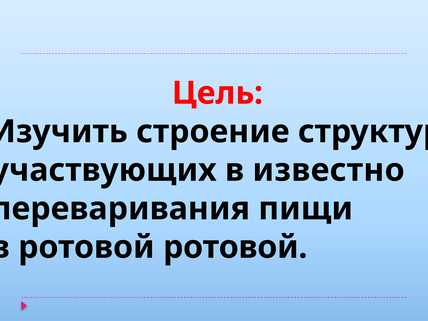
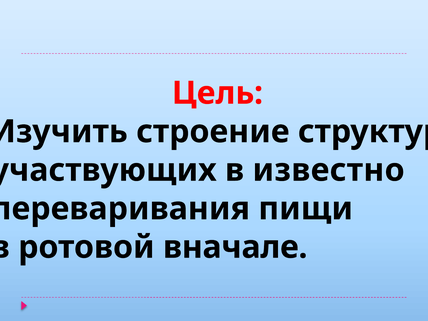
ротовой ротовой: ротовой -> вначале (235, 247)
